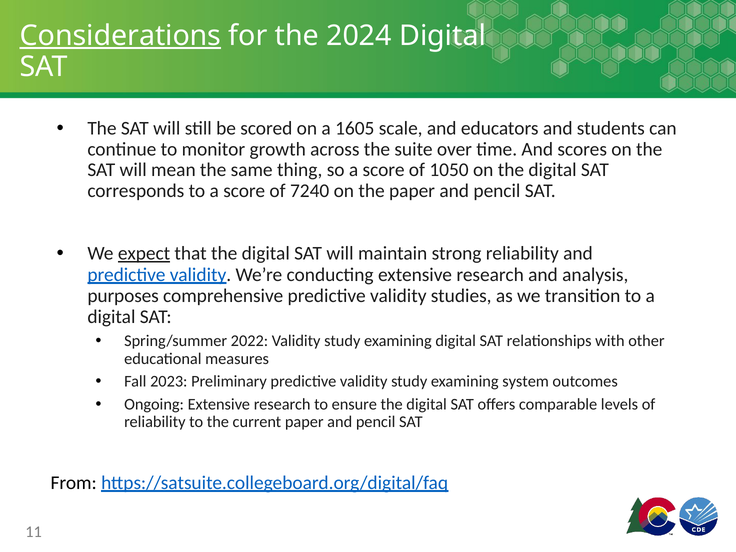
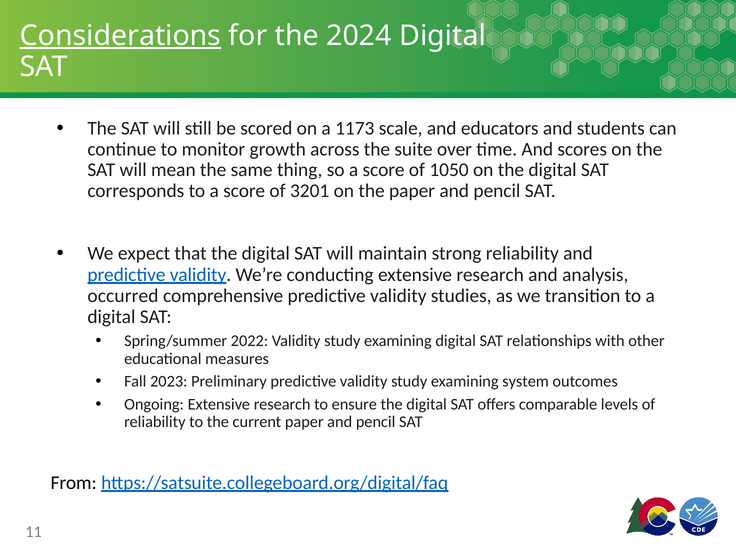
1605: 1605 -> 1173 (355, 128)
7240: 7240 -> 3201 (310, 191)
expect underline: present -> none (144, 253)
purposes: purposes -> occurred (123, 296)
